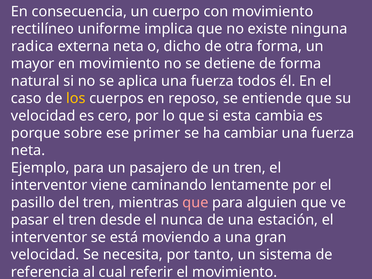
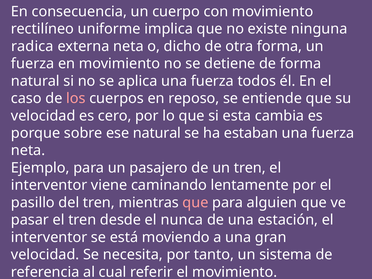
mayor: mayor -> fuerza (33, 64)
los colour: yellow -> pink (76, 98)
ese primer: primer -> natural (157, 133)
cambiar: cambiar -> estaban (251, 133)
